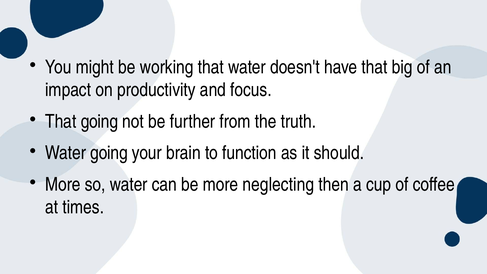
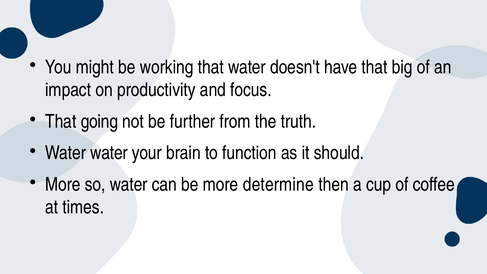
Water going: going -> water (109, 153)
neglecting: neglecting -> determine (278, 184)
